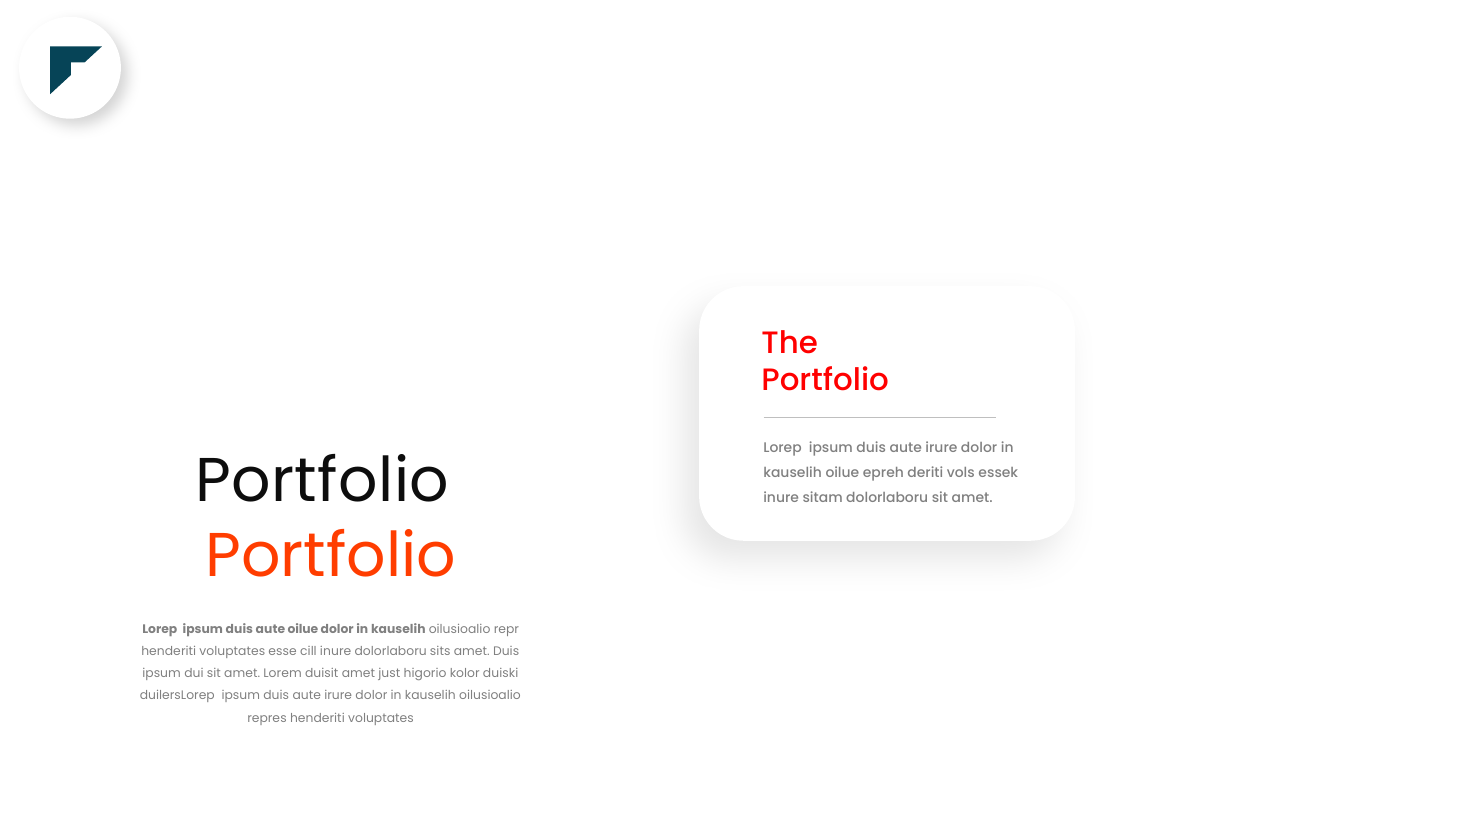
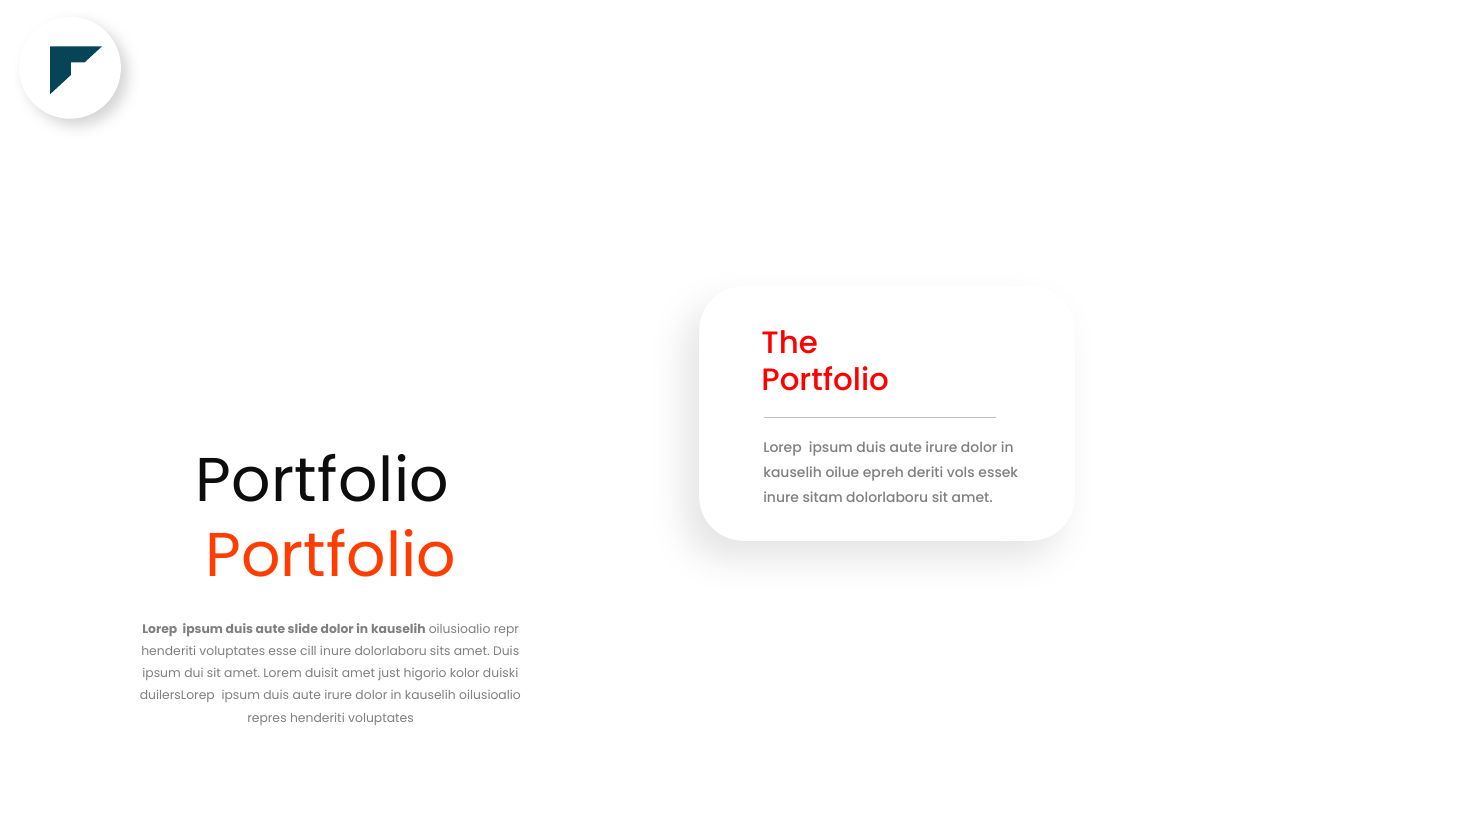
aute oilue: oilue -> slide (303, 629)
